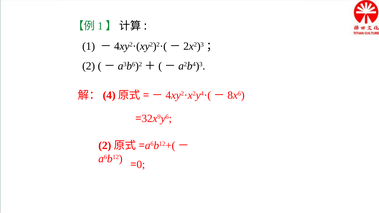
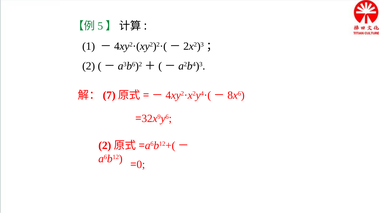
1: 1 -> 5 (100, 26)
4: 4 -> 7 (109, 95)
